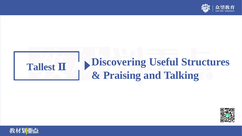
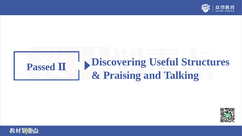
Tallest: Tallest -> Passed (41, 67)
